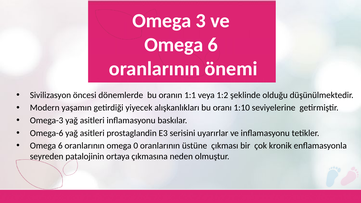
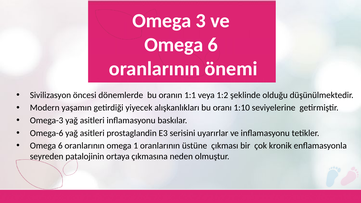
0: 0 -> 1 (136, 146)
